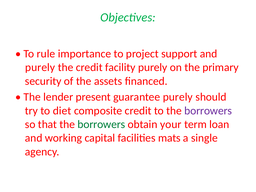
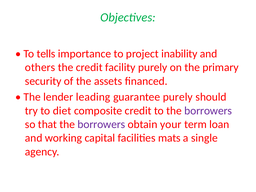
rule: rule -> tells (46, 54)
support: support -> inability (179, 54)
purely: purely -> others (40, 67)
present: present -> leading (93, 97)
borrowers colour: green -> purple (101, 124)
